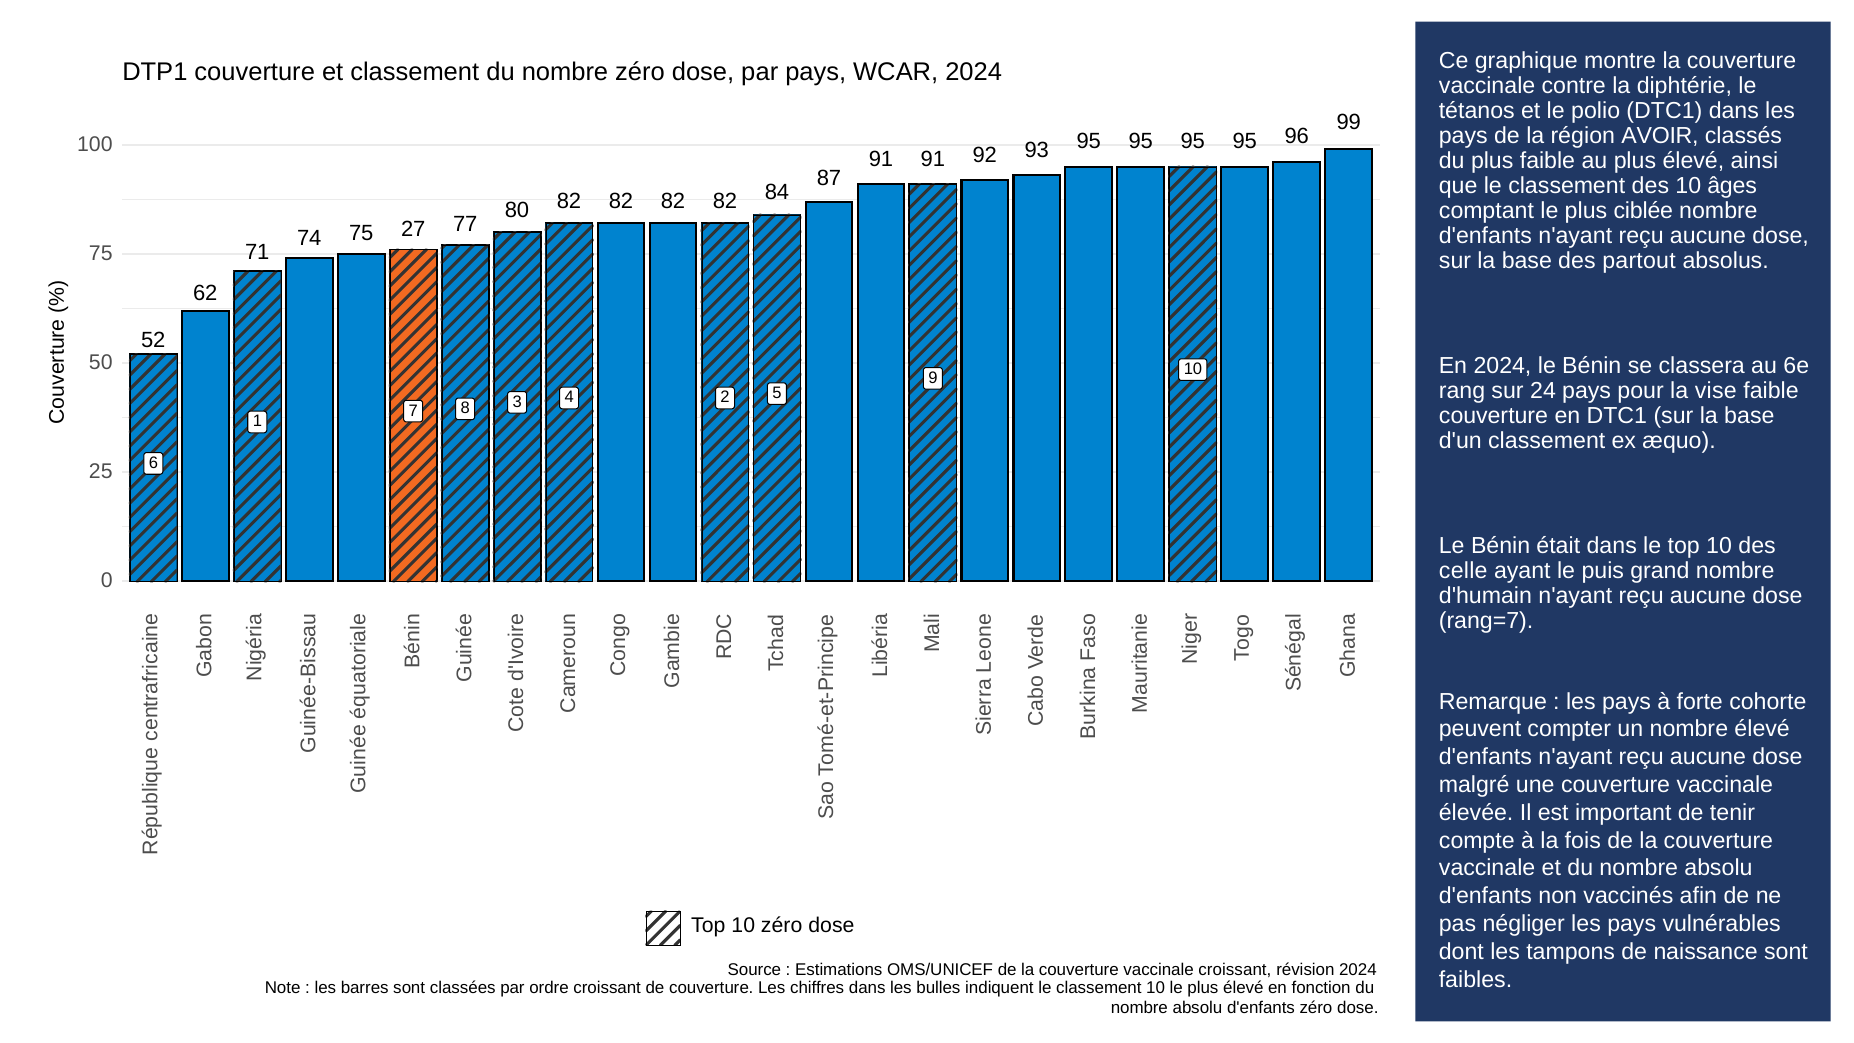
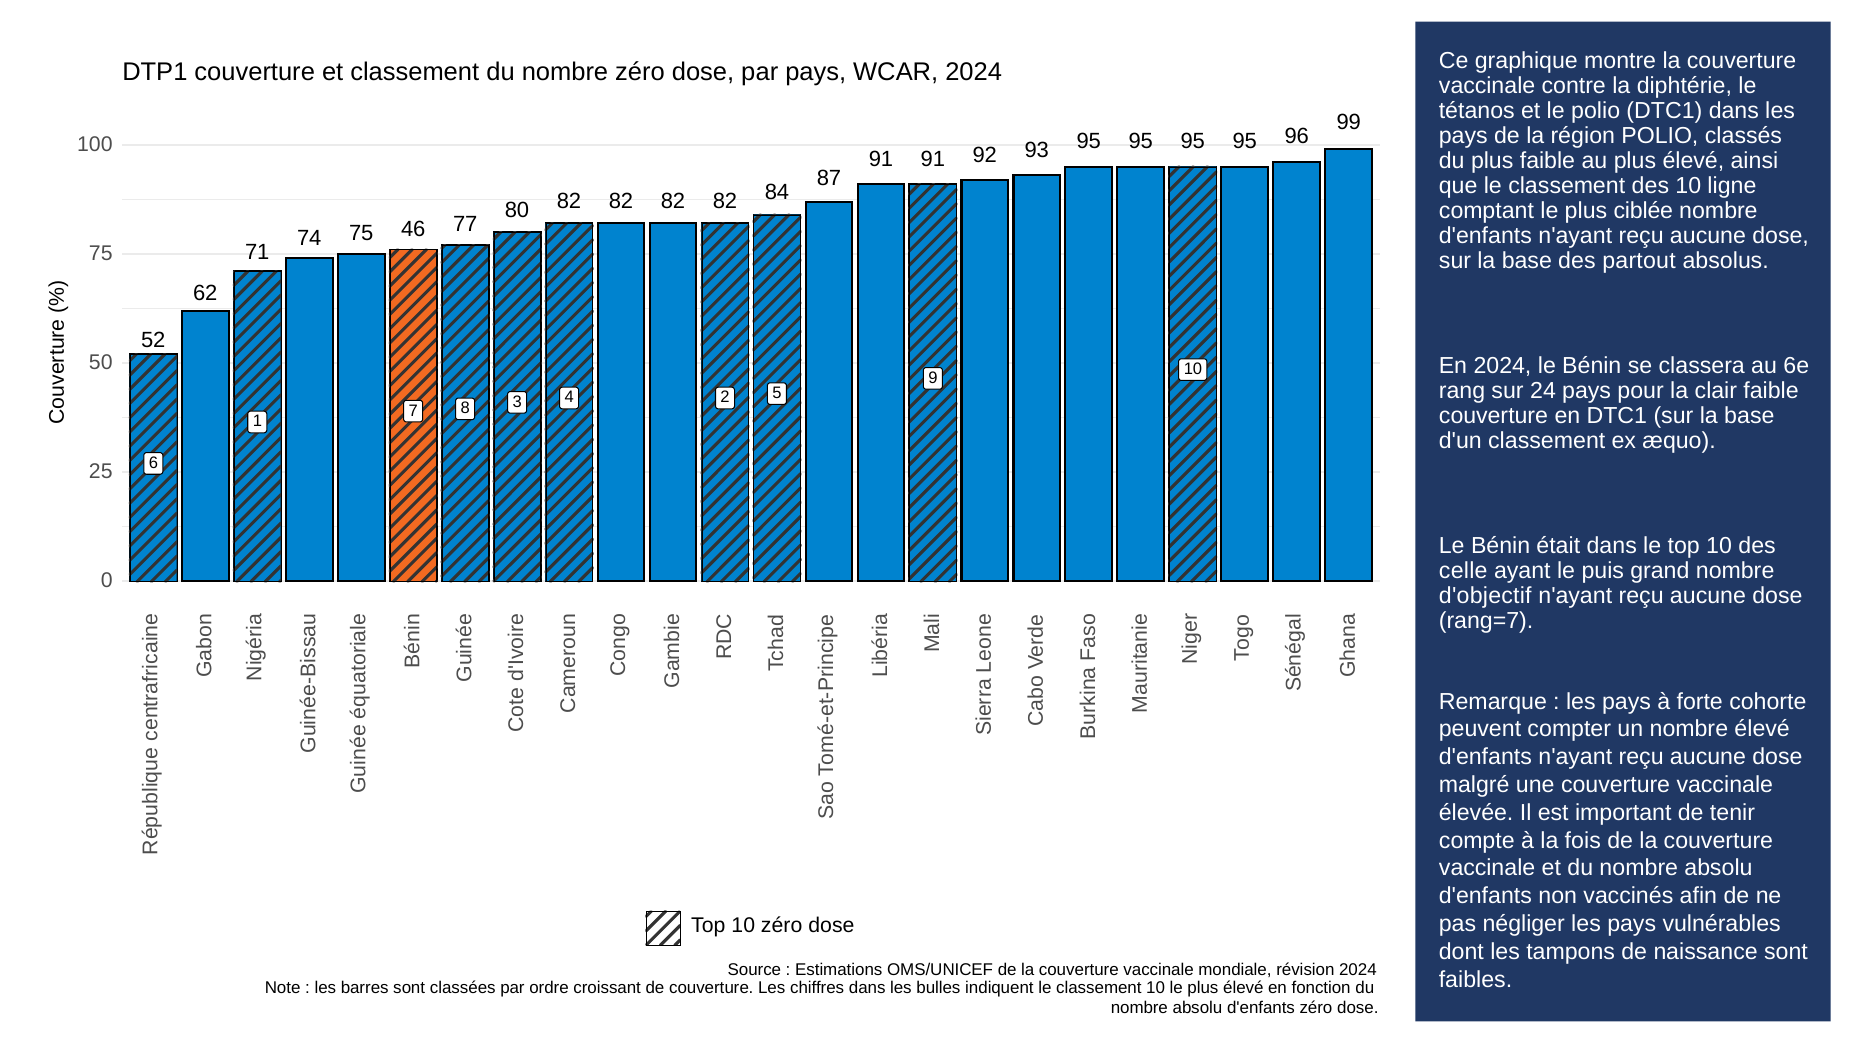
région AVOIR: AVOIR -> POLIO (1660, 136)
âges: âges -> ligne (1732, 186)
27: 27 -> 46 (413, 229)
vise: vise -> clair (1716, 391)
d'humain: d'humain -> d'objectif (1485, 596)
vaccinale croissant: croissant -> mondiale (1235, 970)
